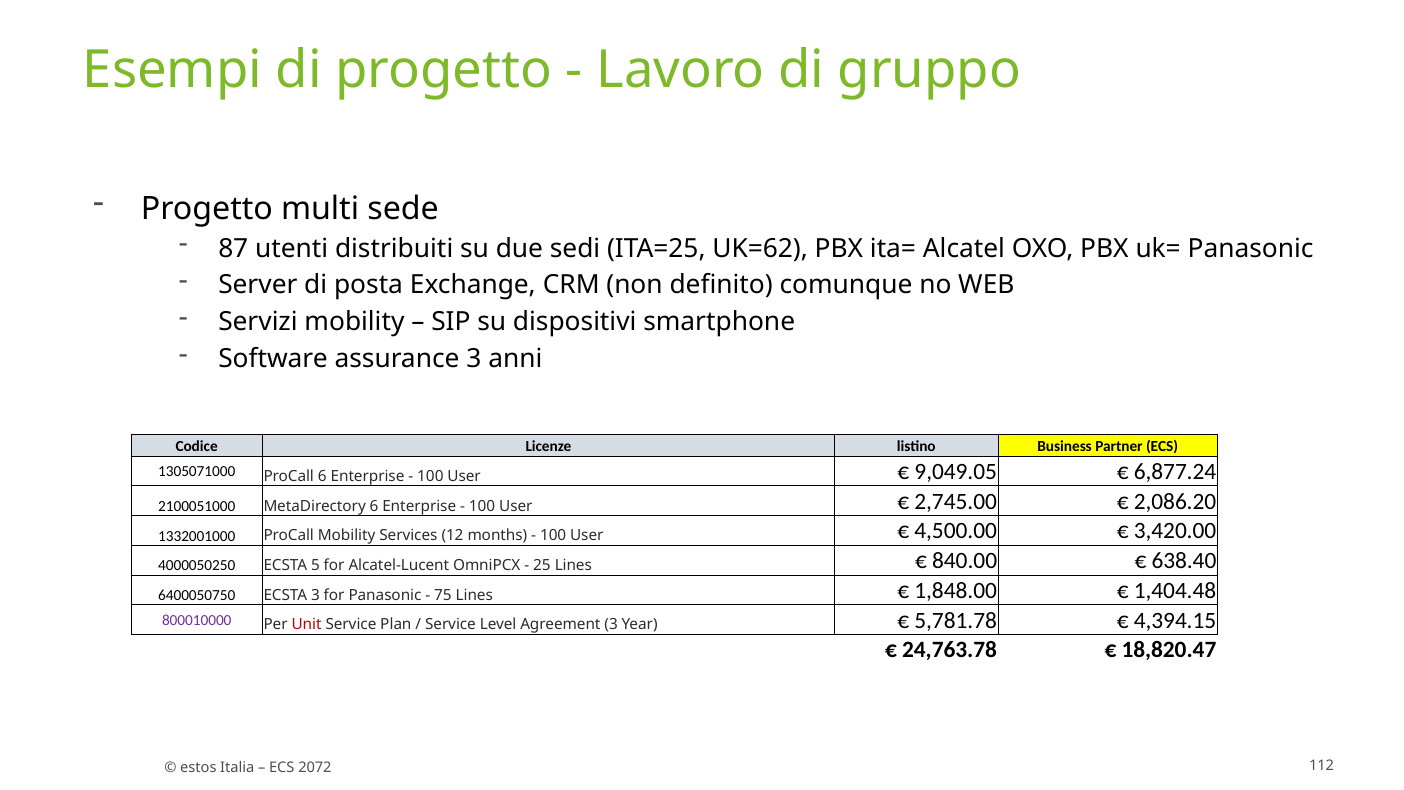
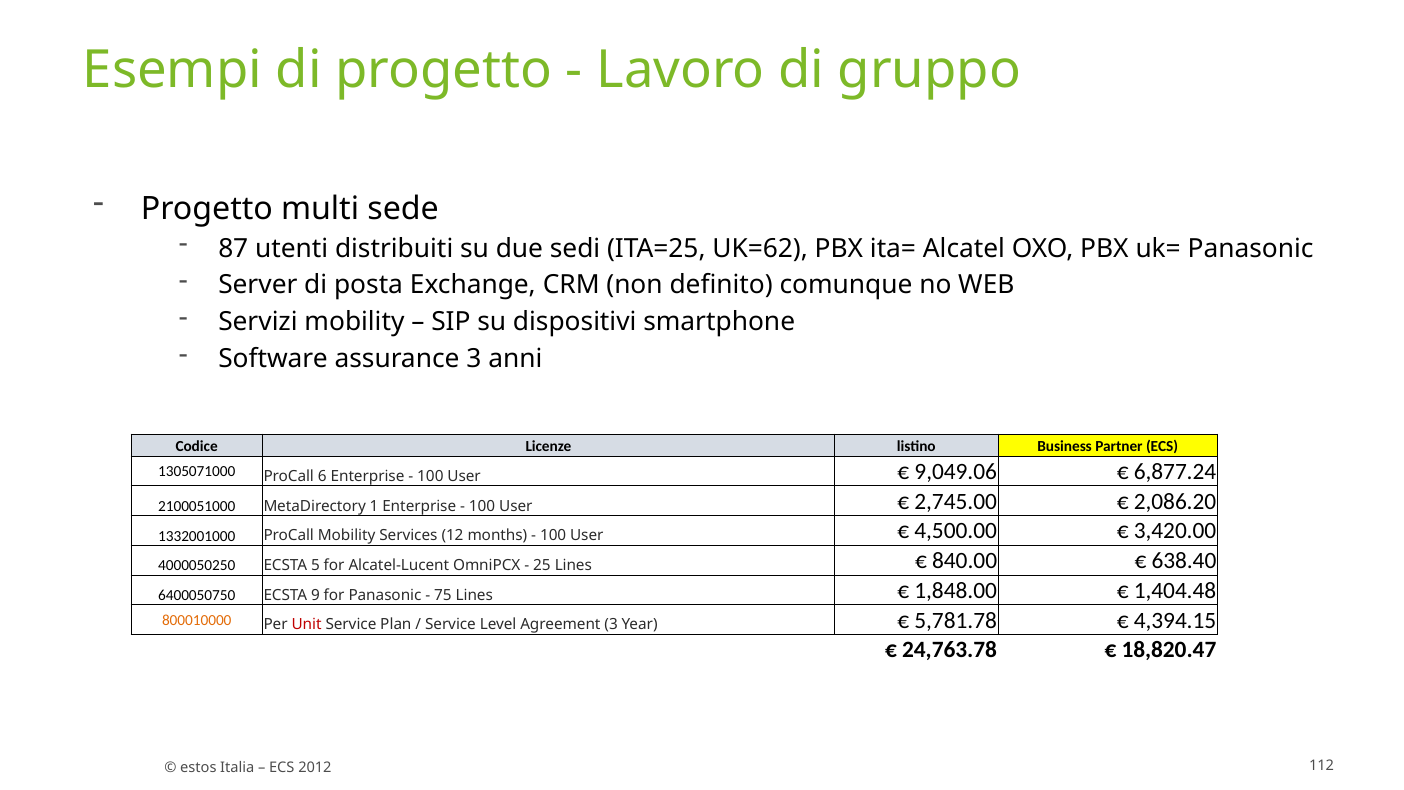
9,049.05: 9,049.05 -> 9,049.06 (956, 472)
MetaDirectory 6: 6 -> 1 (374, 506)
ECSTA 3: 3 -> 9 (315, 595)
800010000 colour: purple -> orange (197, 620)
2072: 2072 -> 2012 (315, 767)
